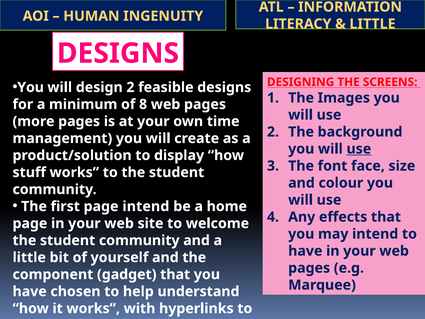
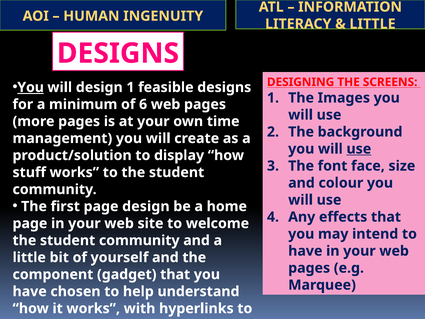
You underline: none -> present (31, 87)
design 2: 2 -> 1 (130, 87)
8: 8 -> 6 (143, 104)
page intend: intend -> design (146, 206)
